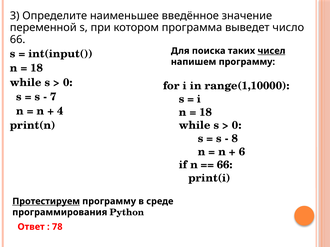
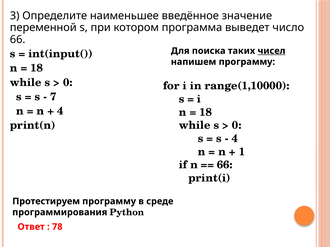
8: 8 -> 4 (235, 139)
6: 6 -> 1 (242, 152)
Протестируем underline: present -> none (46, 202)
